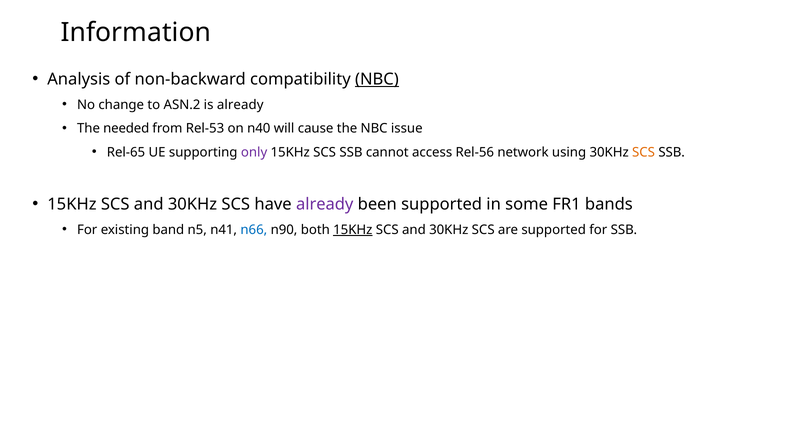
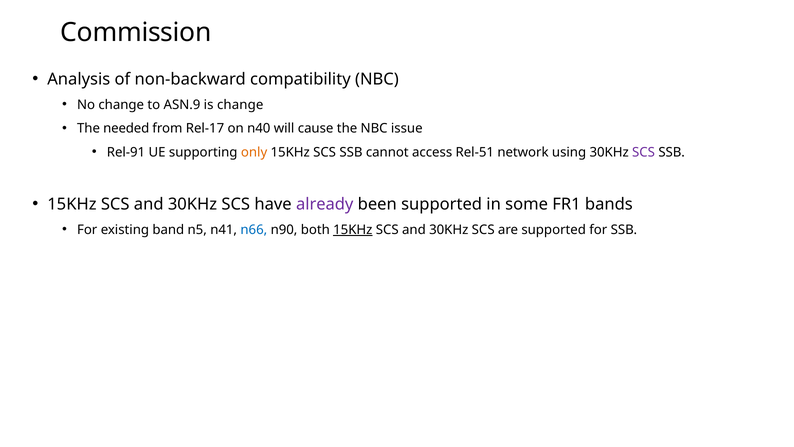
Information: Information -> Commission (136, 33)
NBC underline: present -> none (377, 79)
ASN.2: ASN.2 -> ASN.9 (182, 105)
is already: already -> change (240, 105)
Rel-53: Rel-53 -> Rel-17 (205, 128)
Rel-65: Rel-65 -> Rel-91 (126, 152)
only colour: purple -> orange (254, 152)
Rel-56: Rel-56 -> Rel-51 (475, 152)
SCS colour: orange -> purple (644, 152)
